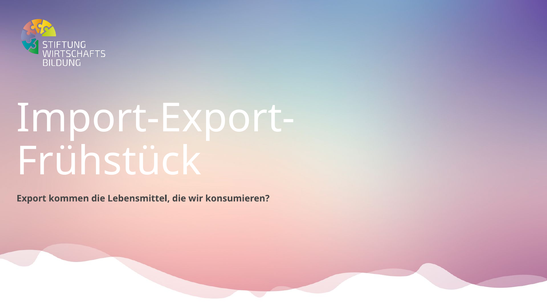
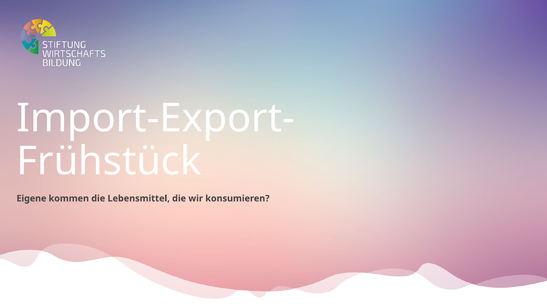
Export: Export -> Eigene (31, 198)
